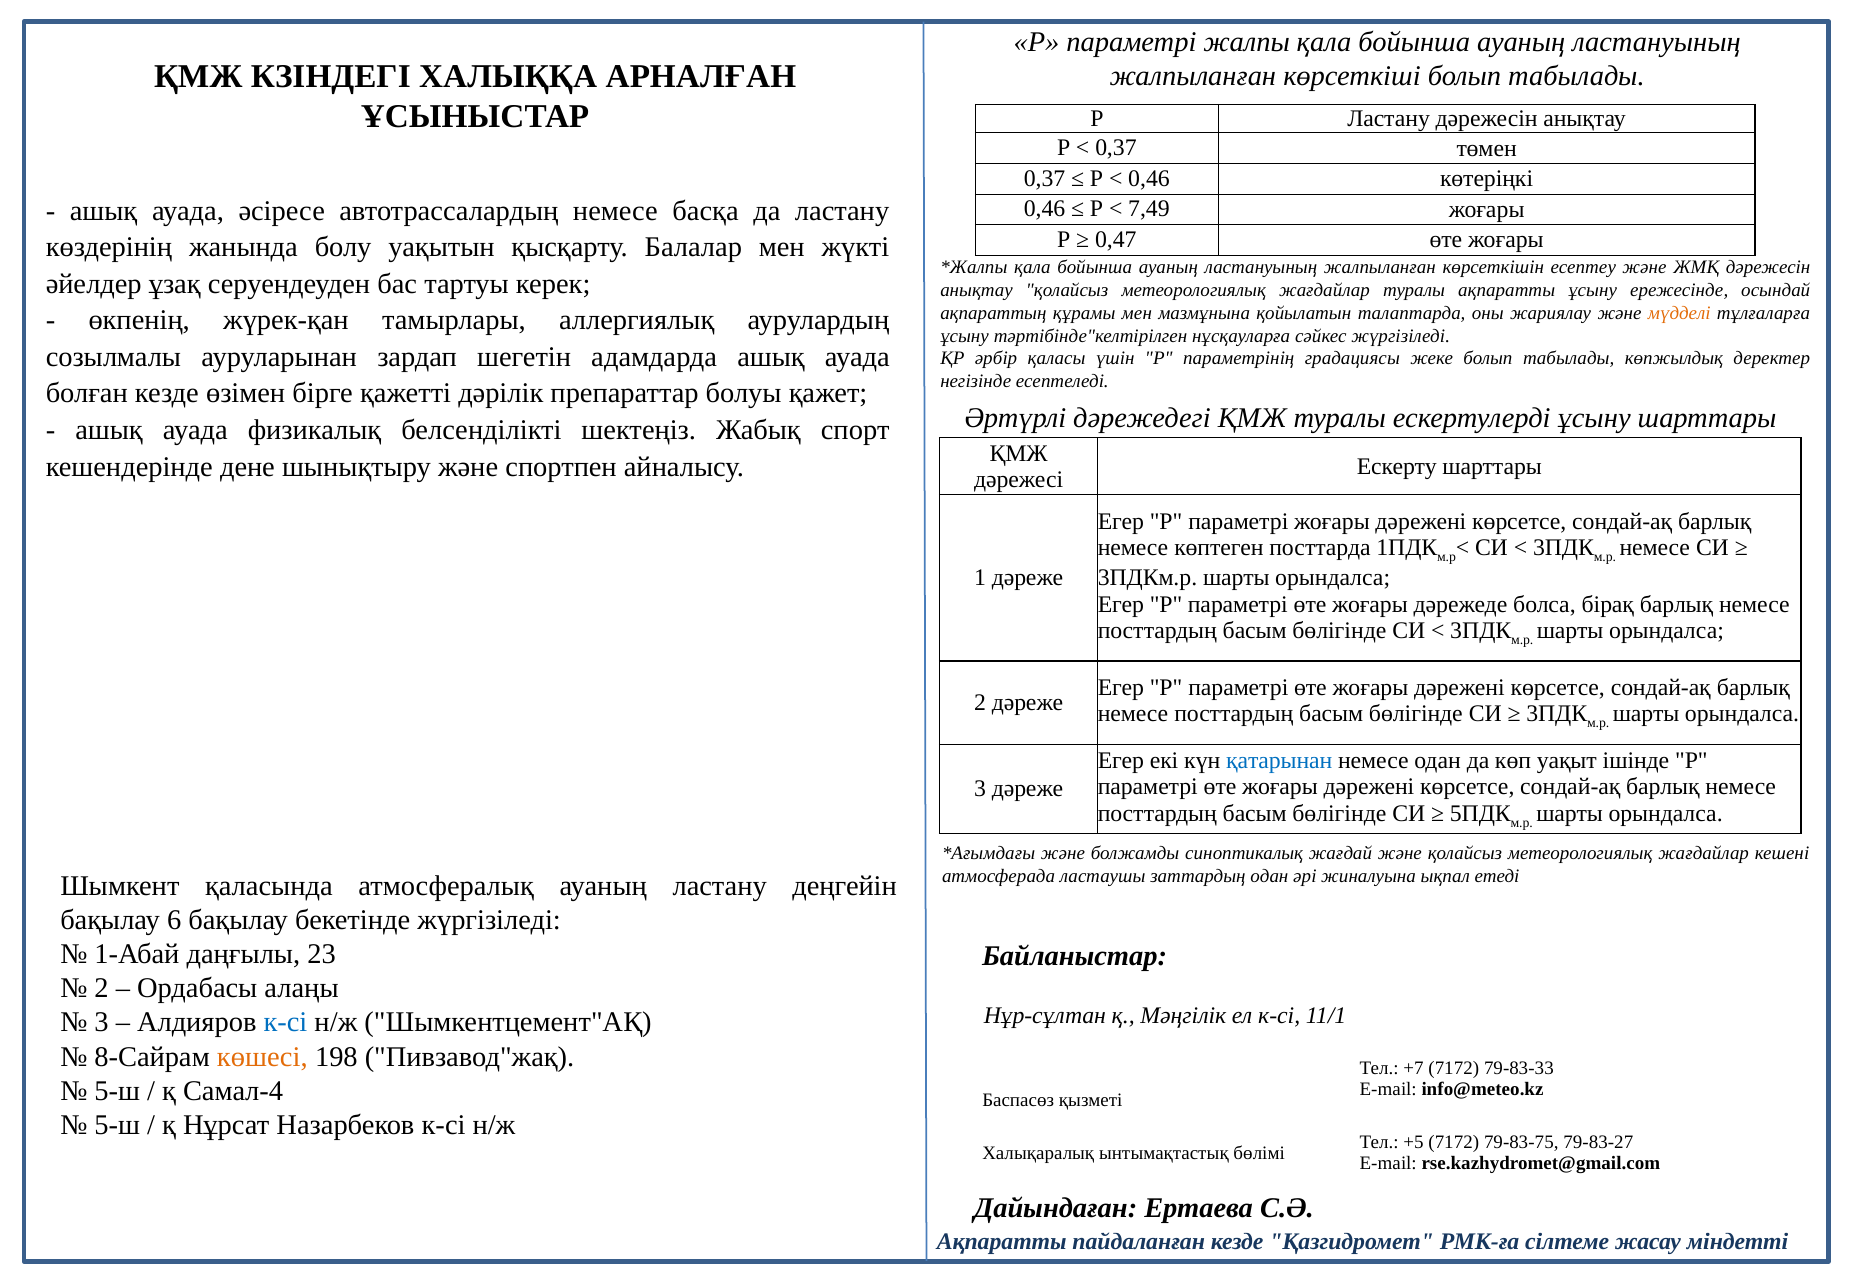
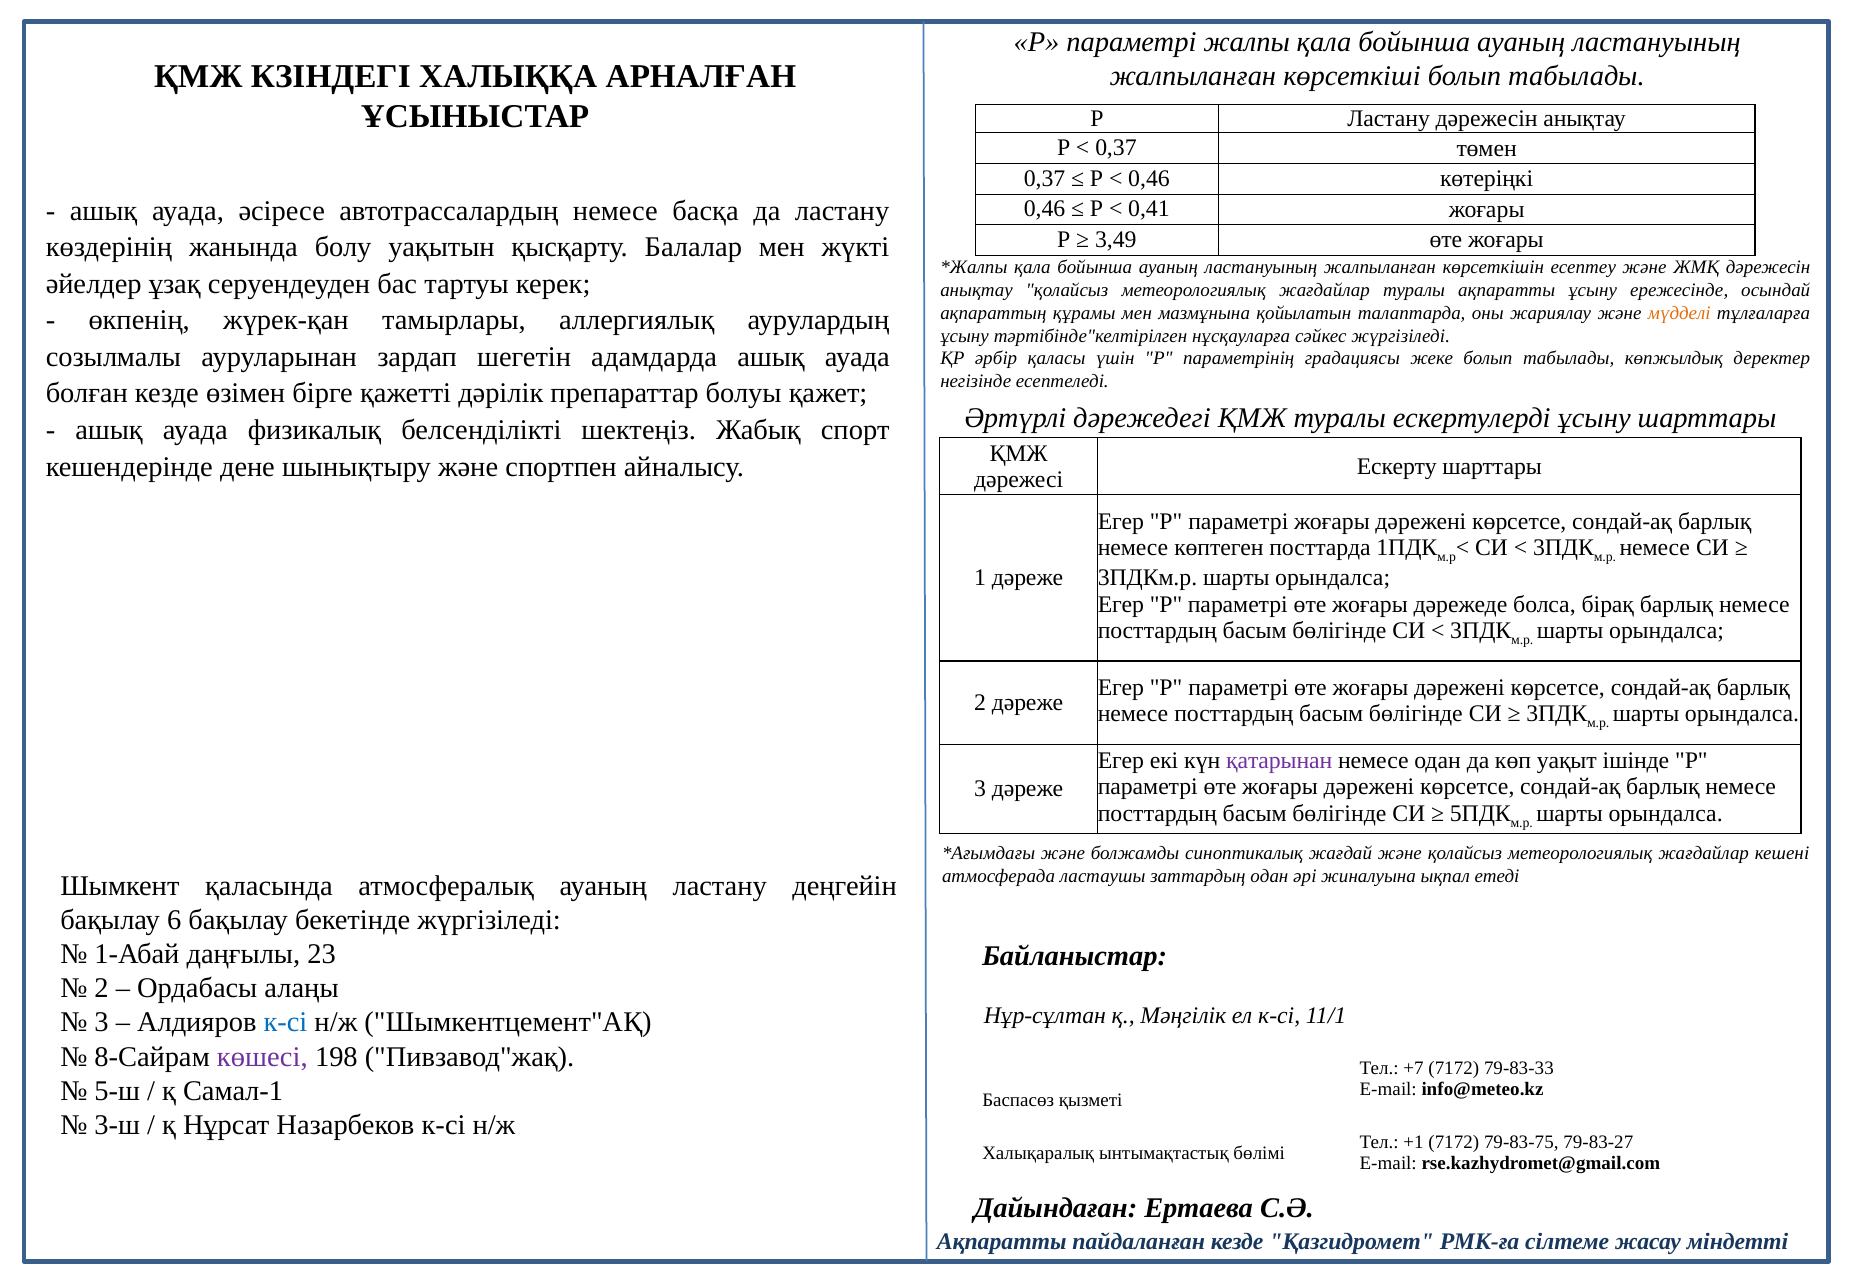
7,49: 7,49 -> 0,41 (1149, 209)
0,47: 0,47 -> 3,49 (1116, 240)
қатарынан colour: blue -> purple (1279, 761)
көшесі colour: orange -> purple (262, 1057)
Самал-4: Самал-4 -> Самал-1 (233, 1091)
5-ш: 5-ш -> 3-ш (117, 1125)
+5: +5 -> +1 (1413, 1142)
